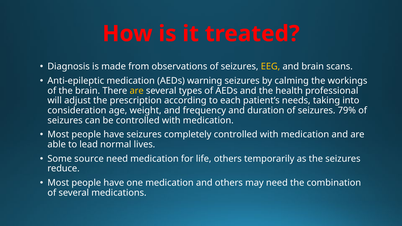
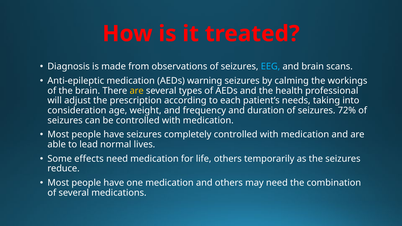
EEG colour: yellow -> light blue (271, 67)
79%: 79% -> 72% (347, 111)
source: source -> effects (89, 159)
